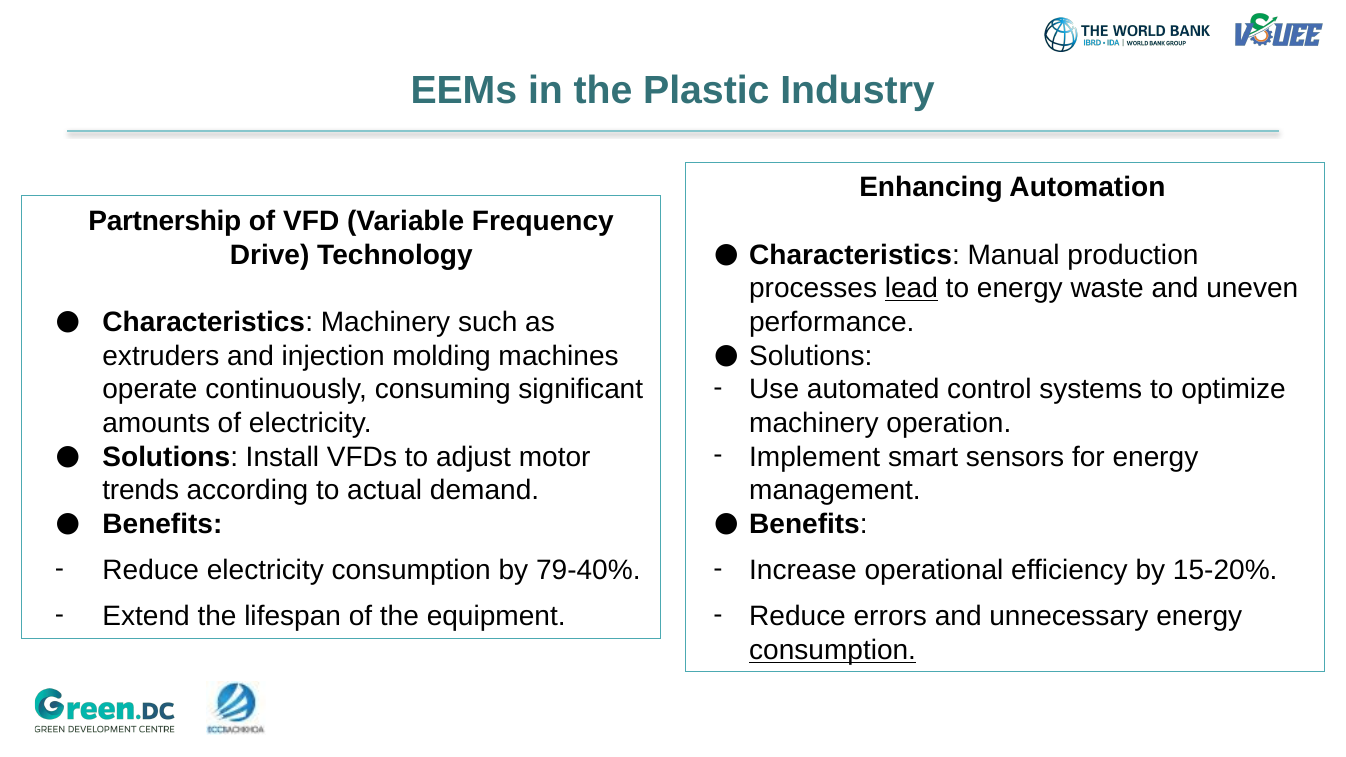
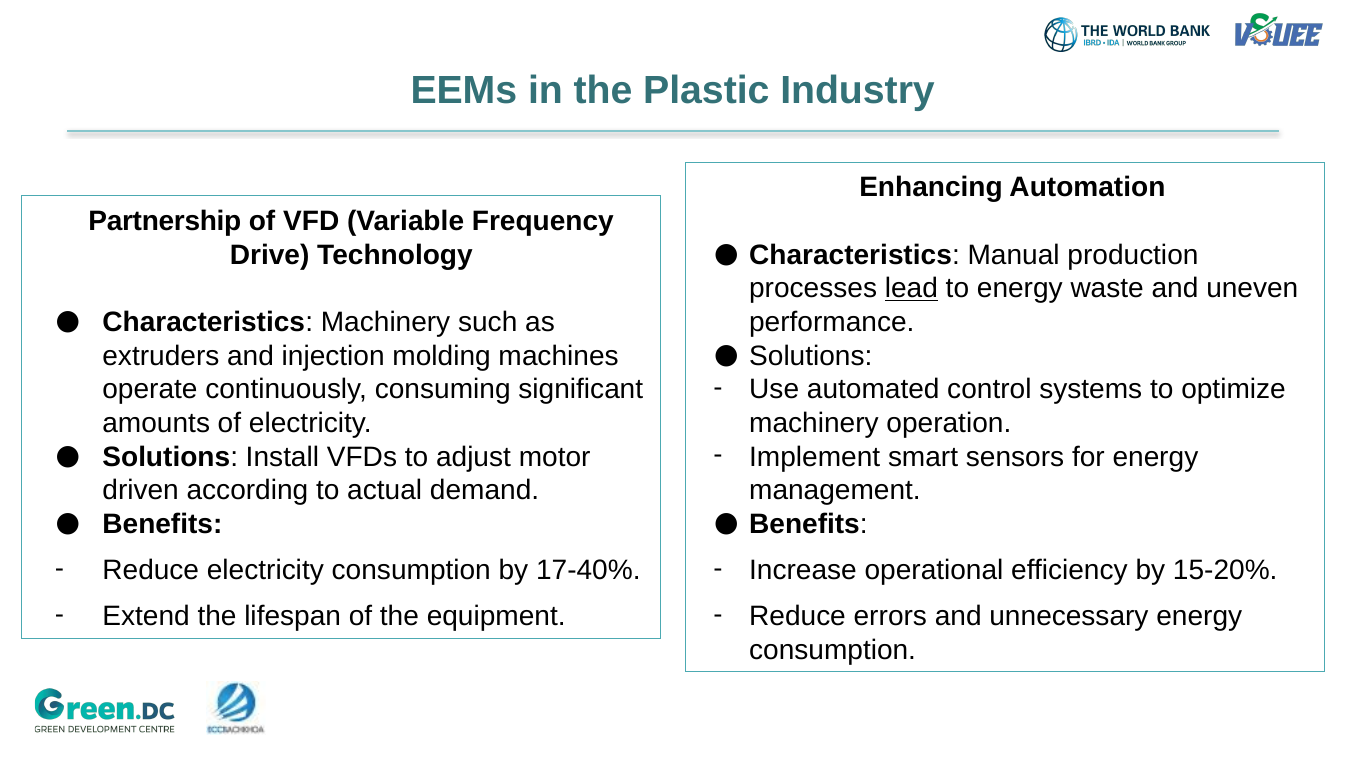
trends: trends -> driven (141, 491)
79-40%: 79-40% -> 17-40% (588, 571)
consumption underline: present -> none (833, 650)
